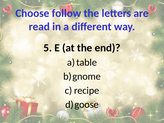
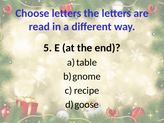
Choose follow: follow -> letters (67, 13)
